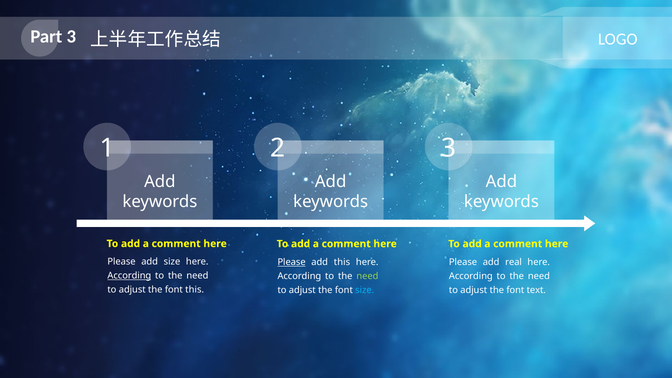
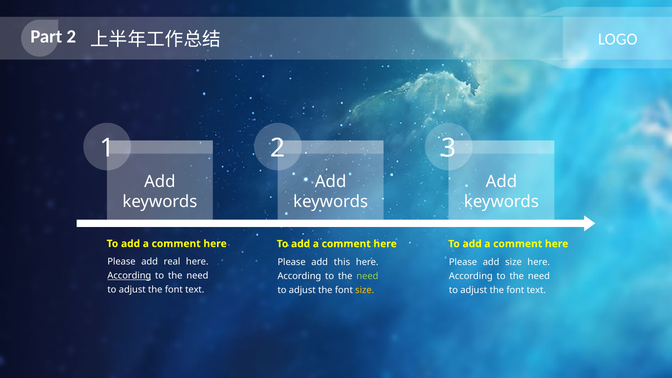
Part 3: 3 -> 2 (71, 36)
add size: size -> real (172, 262)
Please underline: present -> none (292, 262)
add real: real -> size (513, 262)
this: this -> text (195, 290)
size colour: light blue -> yellow (365, 290)
